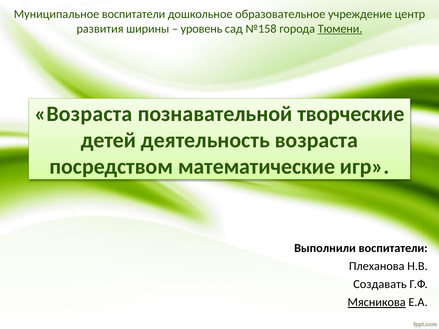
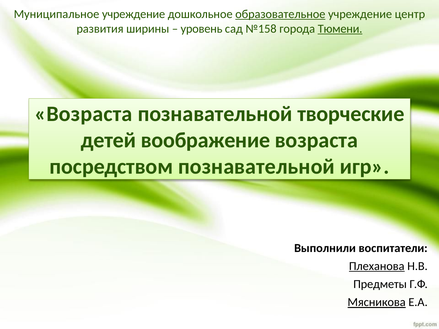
Муниципальное воспитатели: воспитатели -> учреждение (134, 14)
образовательное underline: none -> present (280, 14)
деятельность: деятельность -> воображение (206, 140)
посредством математические: математические -> познавательной (256, 167)
Плеханова underline: none -> present (377, 266)
Создавать: Создавать -> Предметы (380, 284)
